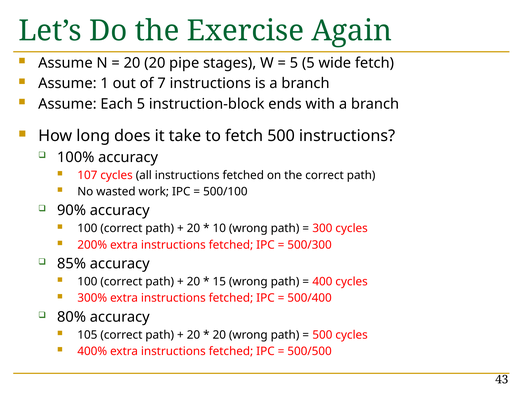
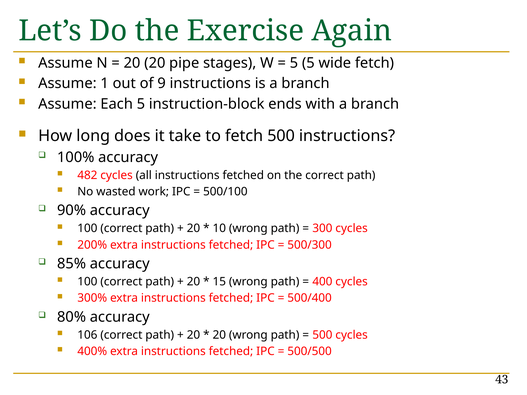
7: 7 -> 9 (162, 84)
107: 107 -> 482 (87, 175)
105: 105 -> 106 (87, 335)
